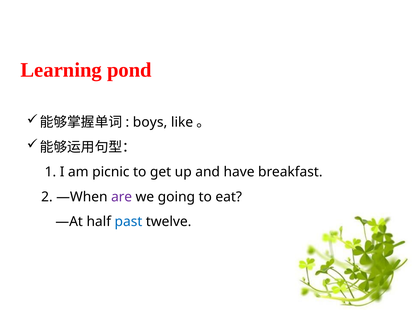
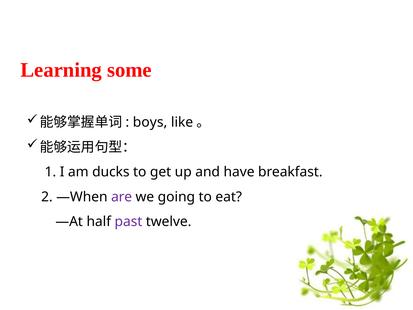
pond: pond -> some (129, 70)
picnic: picnic -> ducks (111, 172)
past colour: blue -> purple (128, 221)
